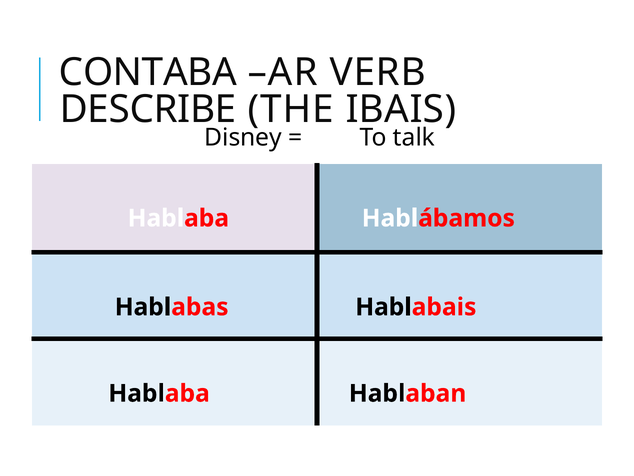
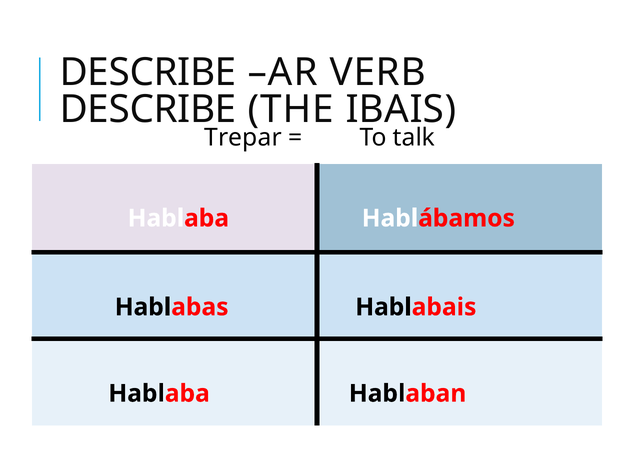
CONTABA: CONTABA -> DESCRIBE (148, 72)
Disney: Disney -> Trepar (243, 137)
